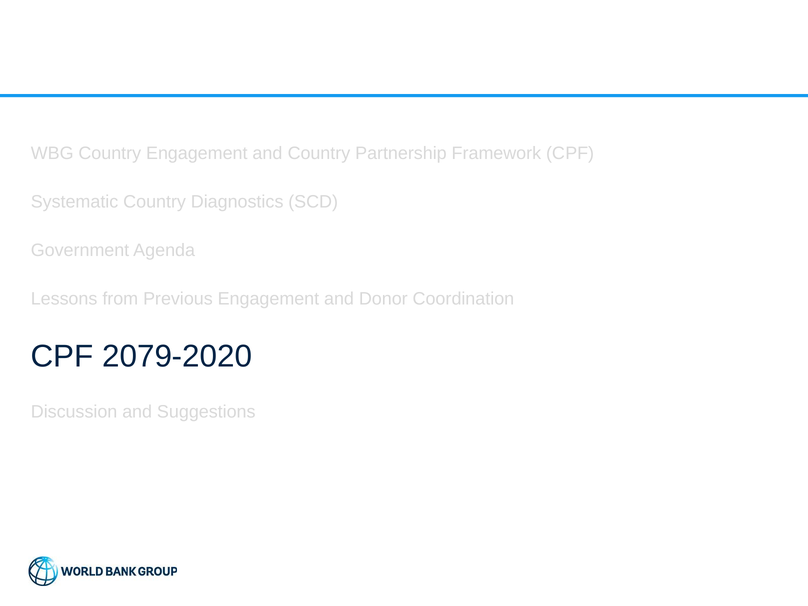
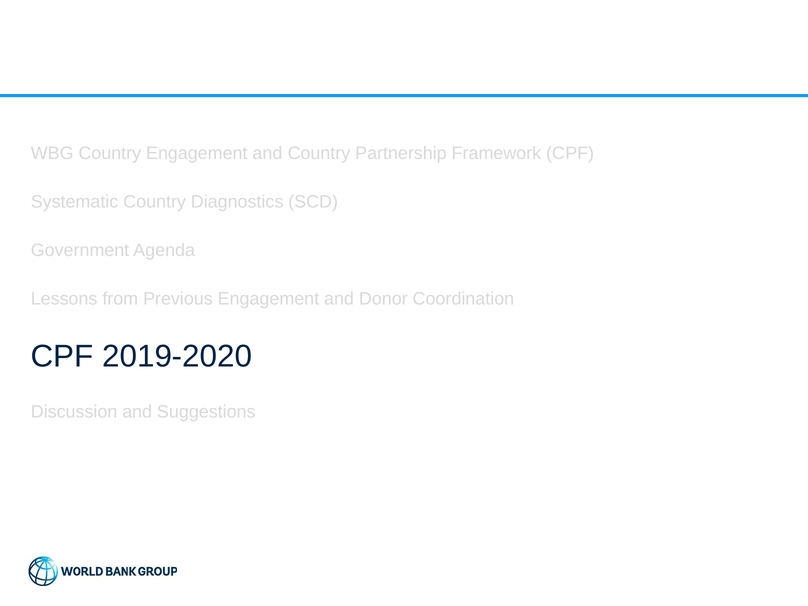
2079-2020: 2079-2020 -> 2019-2020 (177, 356)
